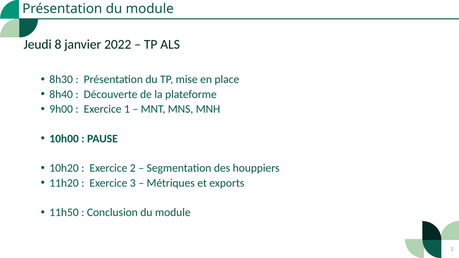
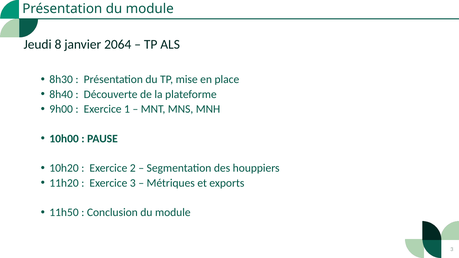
2022: 2022 -> 2064 (118, 45)
